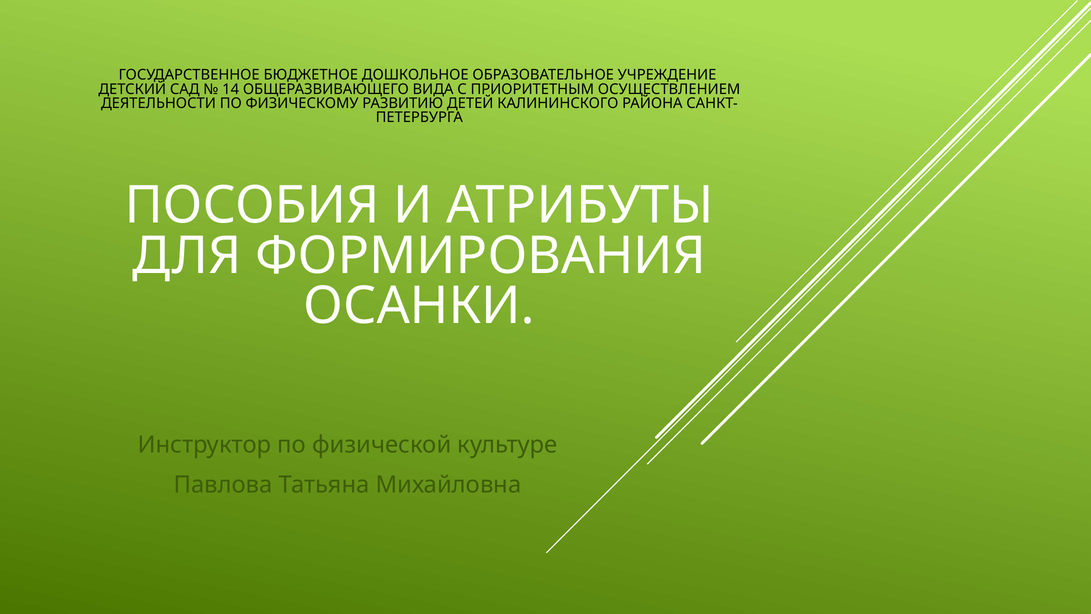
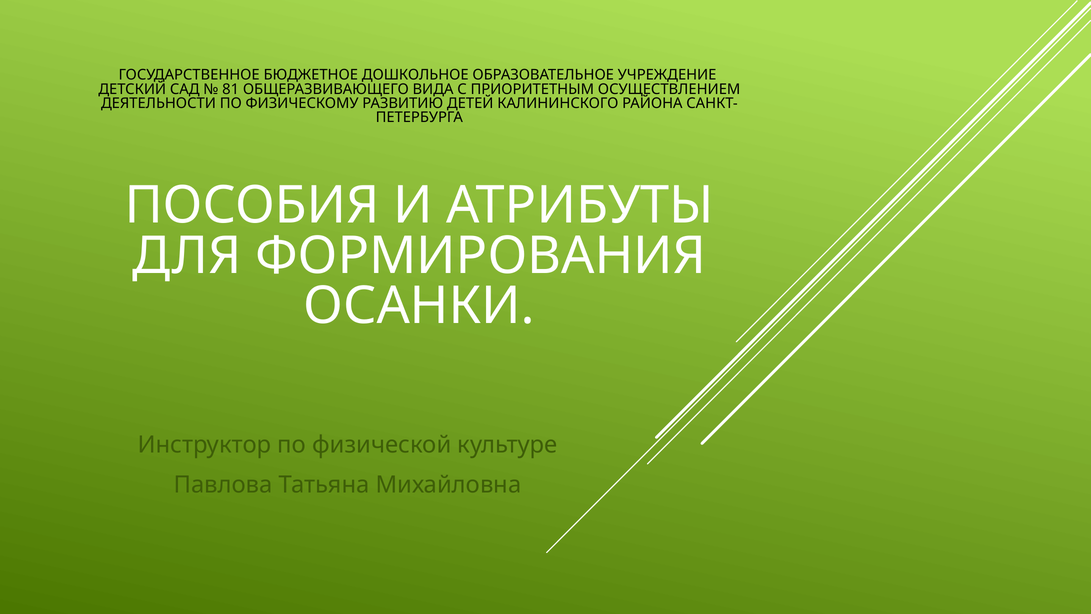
14: 14 -> 81 (231, 89)
